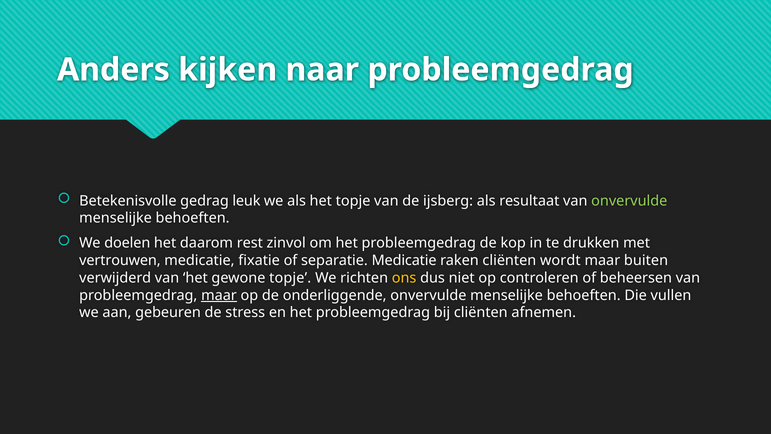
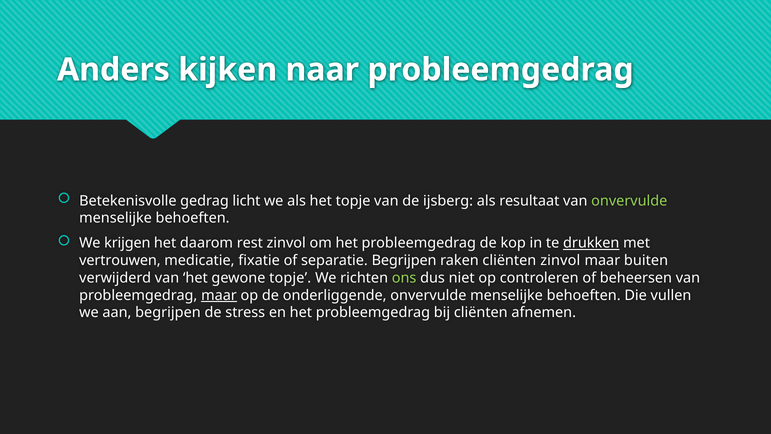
leuk: leuk -> licht (246, 201)
doelen: doelen -> krijgen (127, 243)
drukken underline: none -> present (591, 243)
separatie Medicatie: Medicatie -> Begrijpen (404, 260)
cliënten wordt: wordt -> zinvol (560, 260)
ons colour: yellow -> light green (404, 278)
aan gebeuren: gebeuren -> begrijpen (168, 312)
